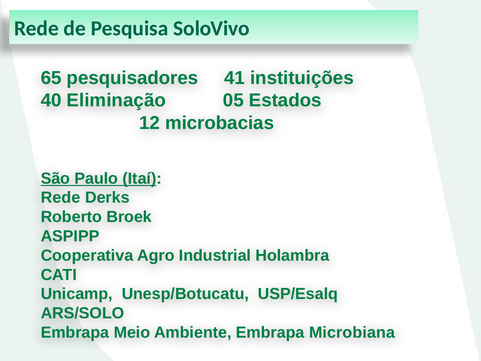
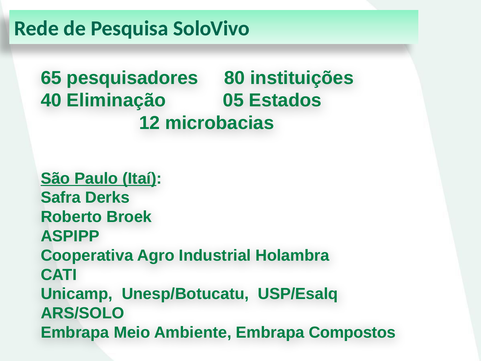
41: 41 -> 80 (235, 78)
Rede: Rede -> Safra (61, 198)
Microbiana: Microbiana -> Compostos (352, 332)
